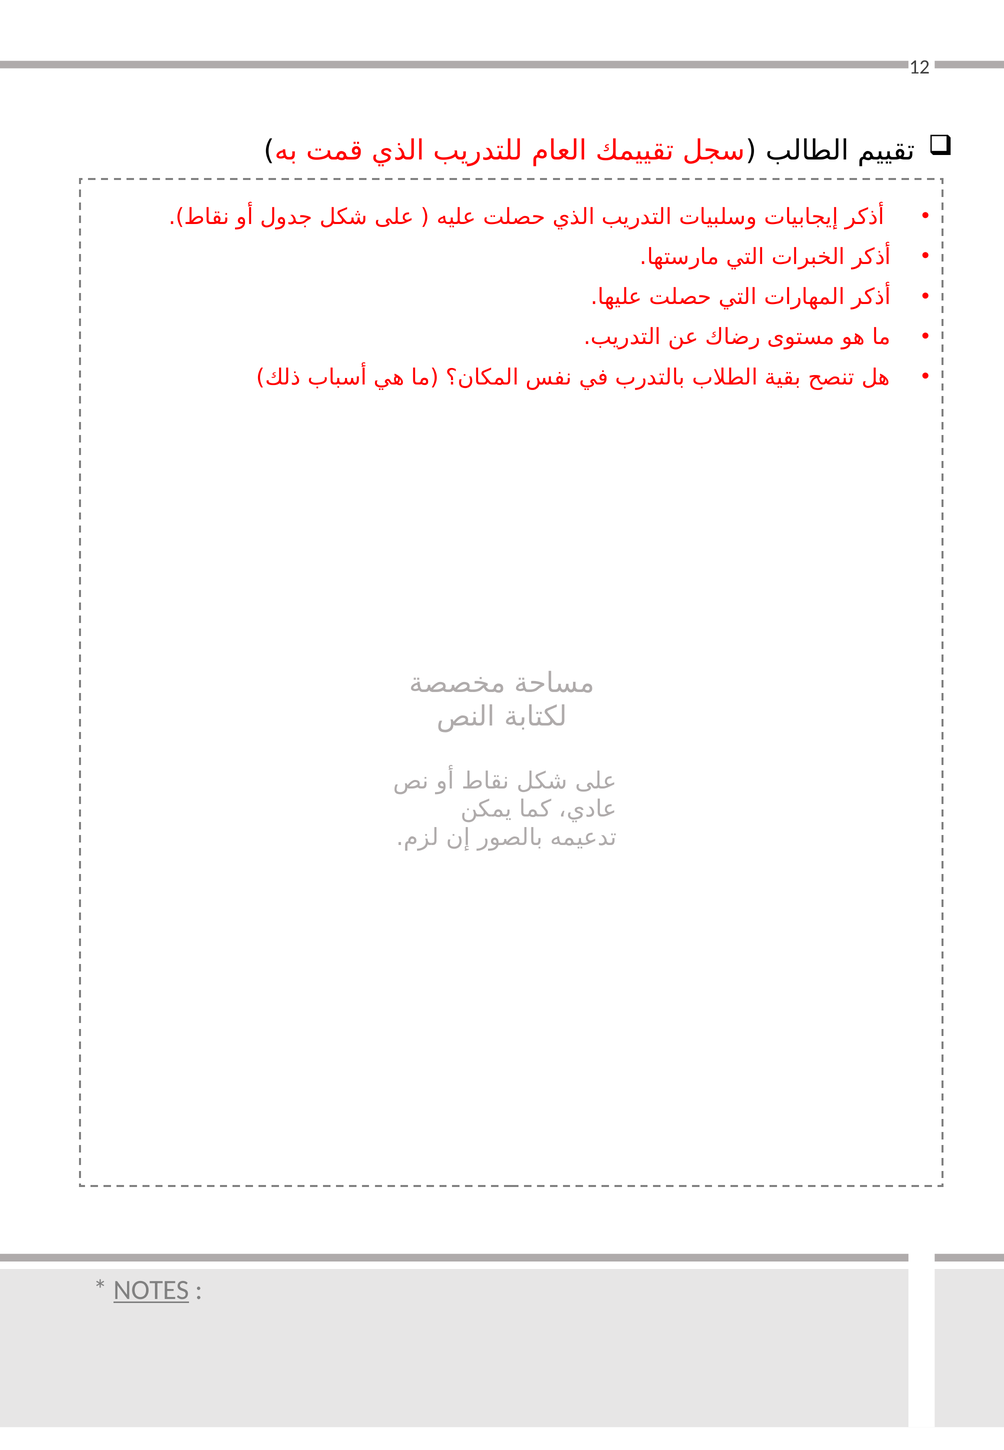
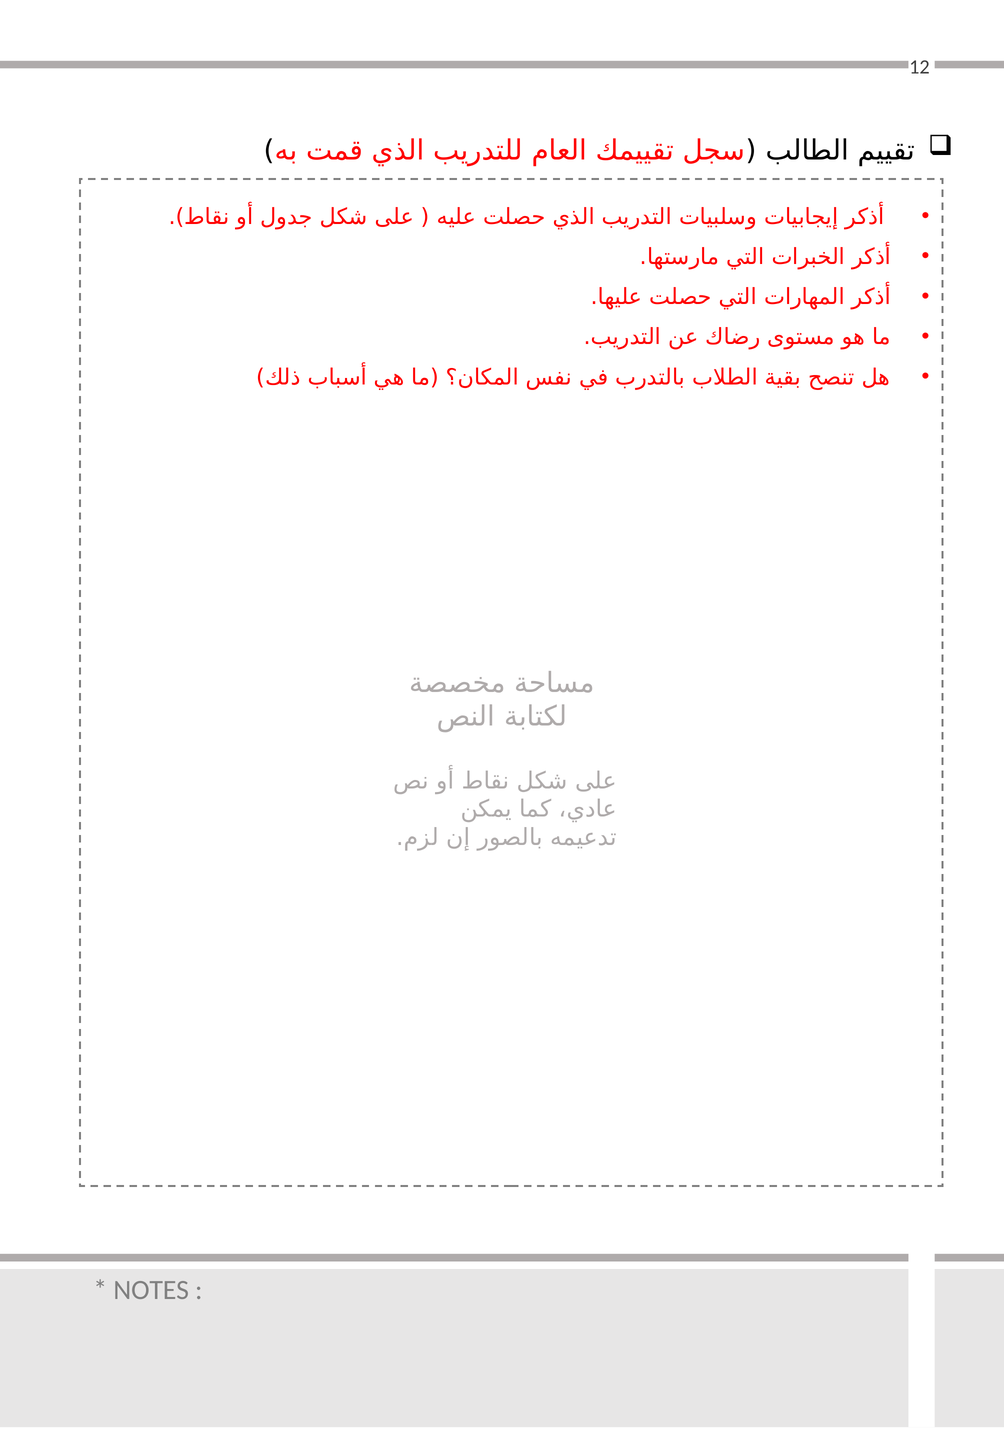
NOTES underline: present -> none (151, 1290)
